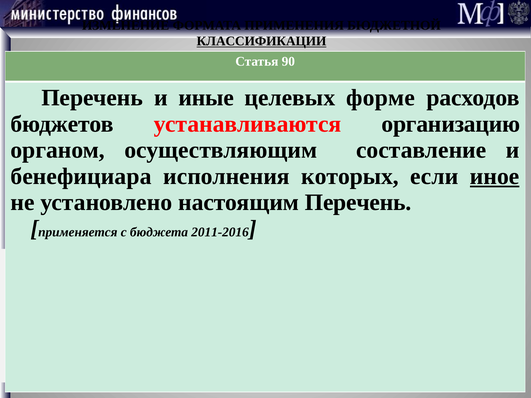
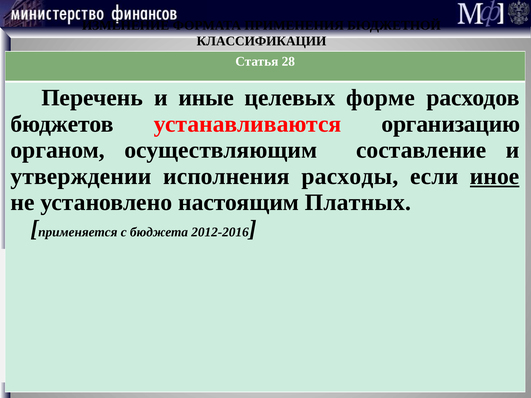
КЛАССИФИКАЦИИ underline: present -> none (261, 41)
90: 90 -> 28 (288, 61)
бенефициара: бенефициара -> утверждении (81, 176)
которых: которых -> расходы (350, 176)
настоящим Перечень: Перечень -> Платных (358, 203)
2011-2016: 2011-2016 -> 2012-2016 (220, 232)
